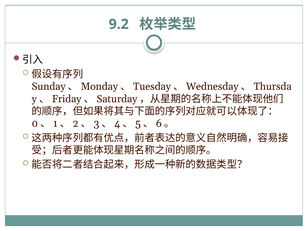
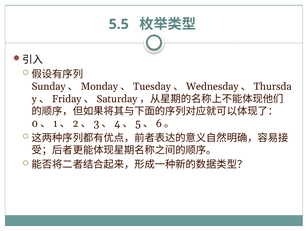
9.2: 9.2 -> 5.5 (119, 24)
